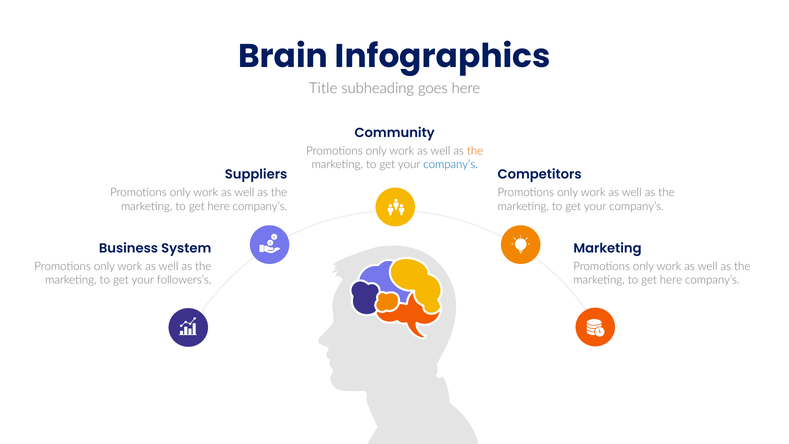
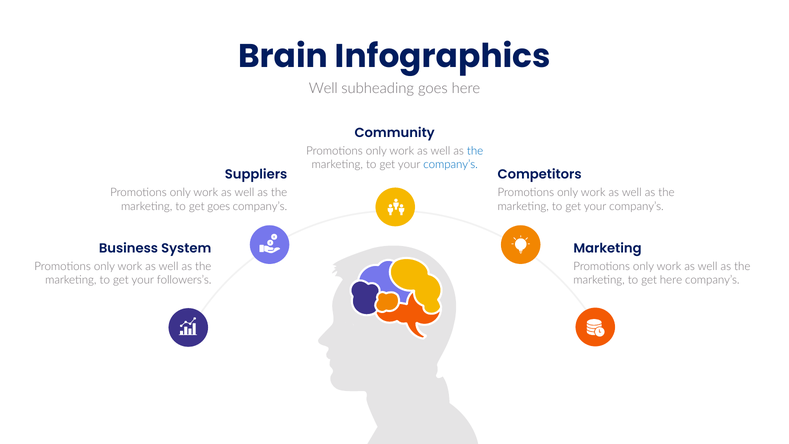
Title: Title -> Well (323, 88)
the colour: orange -> blue (475, 151)
here: here -> goes (219, 206)
